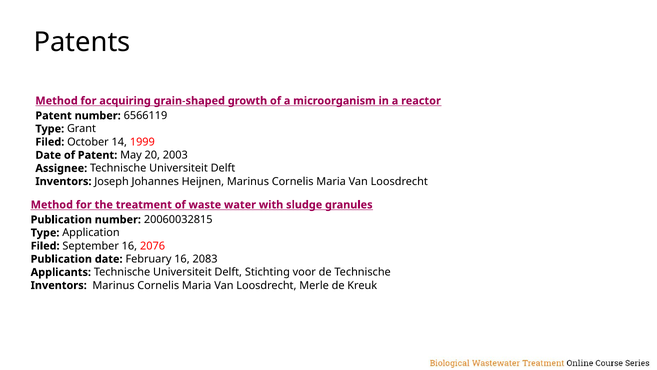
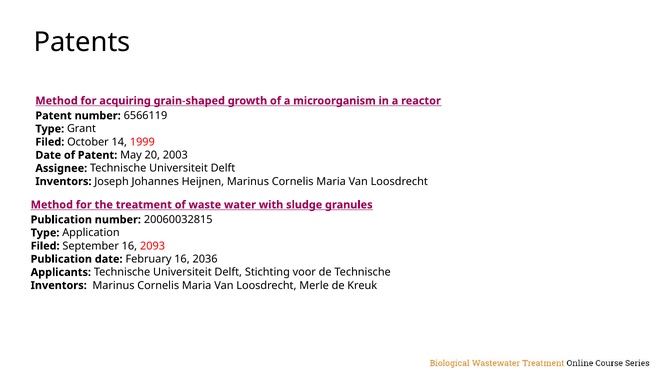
2076: 2076 -> 2093 (153, 246)
2083: 2083 -> 2036 (205, 259)
